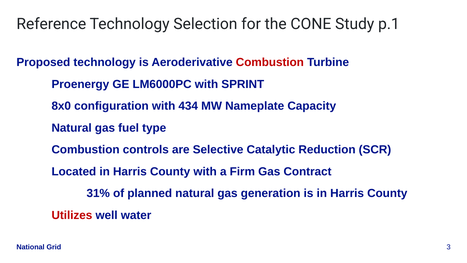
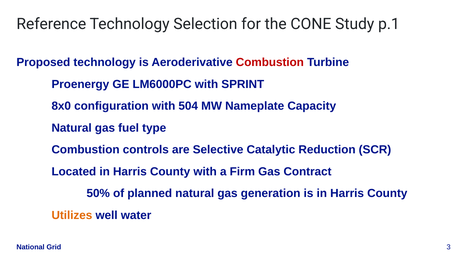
434: 434 -> 504 (188, 106)
31%: 31% -> 50% (98, 193)
Utilizes colour: red -> orange (72, 215)
